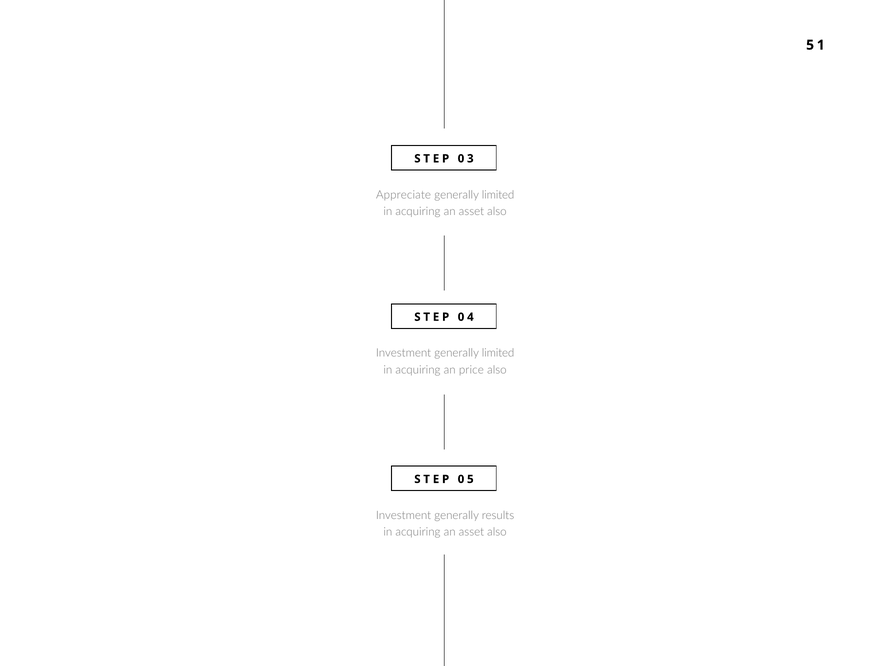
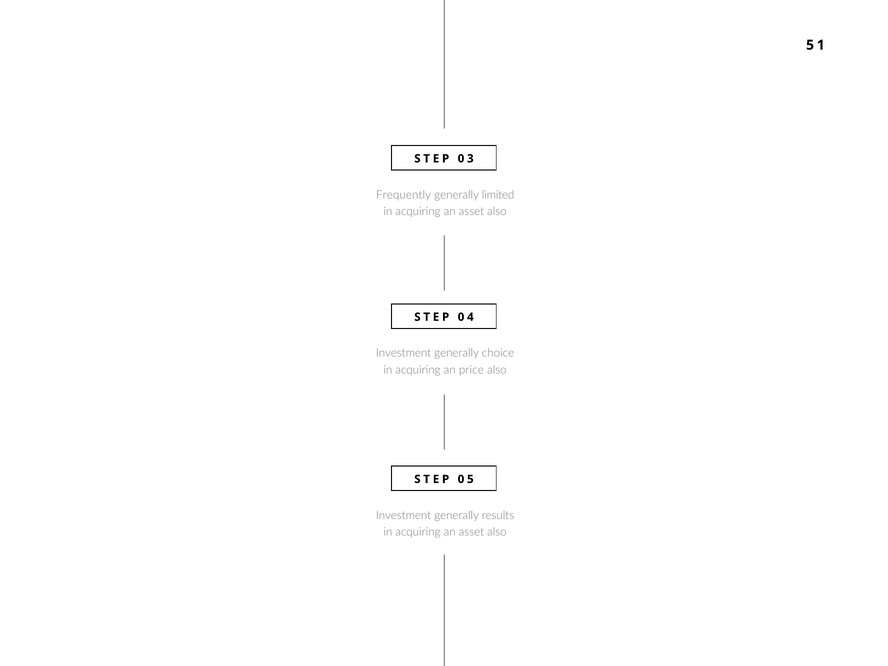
Appreciate: Appreciate -> Frequently (404, 195)
Investment generally limited: limited -> choice (498, 353)
